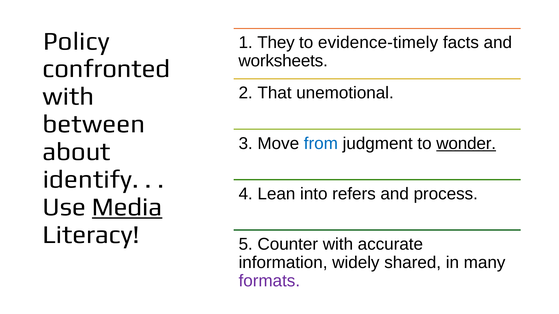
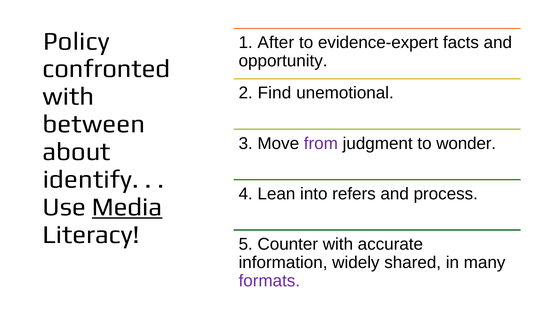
They: They -> After (276, 43)
evidence-timely: evidence-timely -> evidence-expert (378, 43)
worksheets: worksheets -> opportunity (283, 61)
That: That -> Find (274, 93)
from colour: blue -> purple (321, 144)
wonder underline: present -> none (466, 144)
